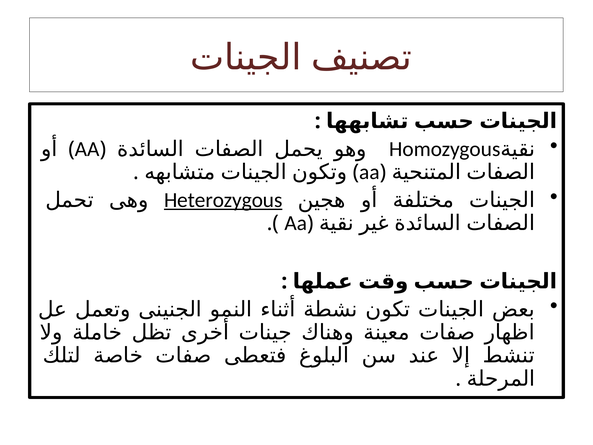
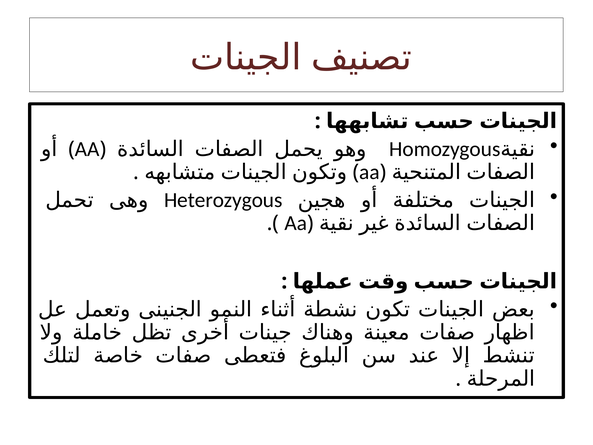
Heterozygous underline: present -> none (223, 200)
